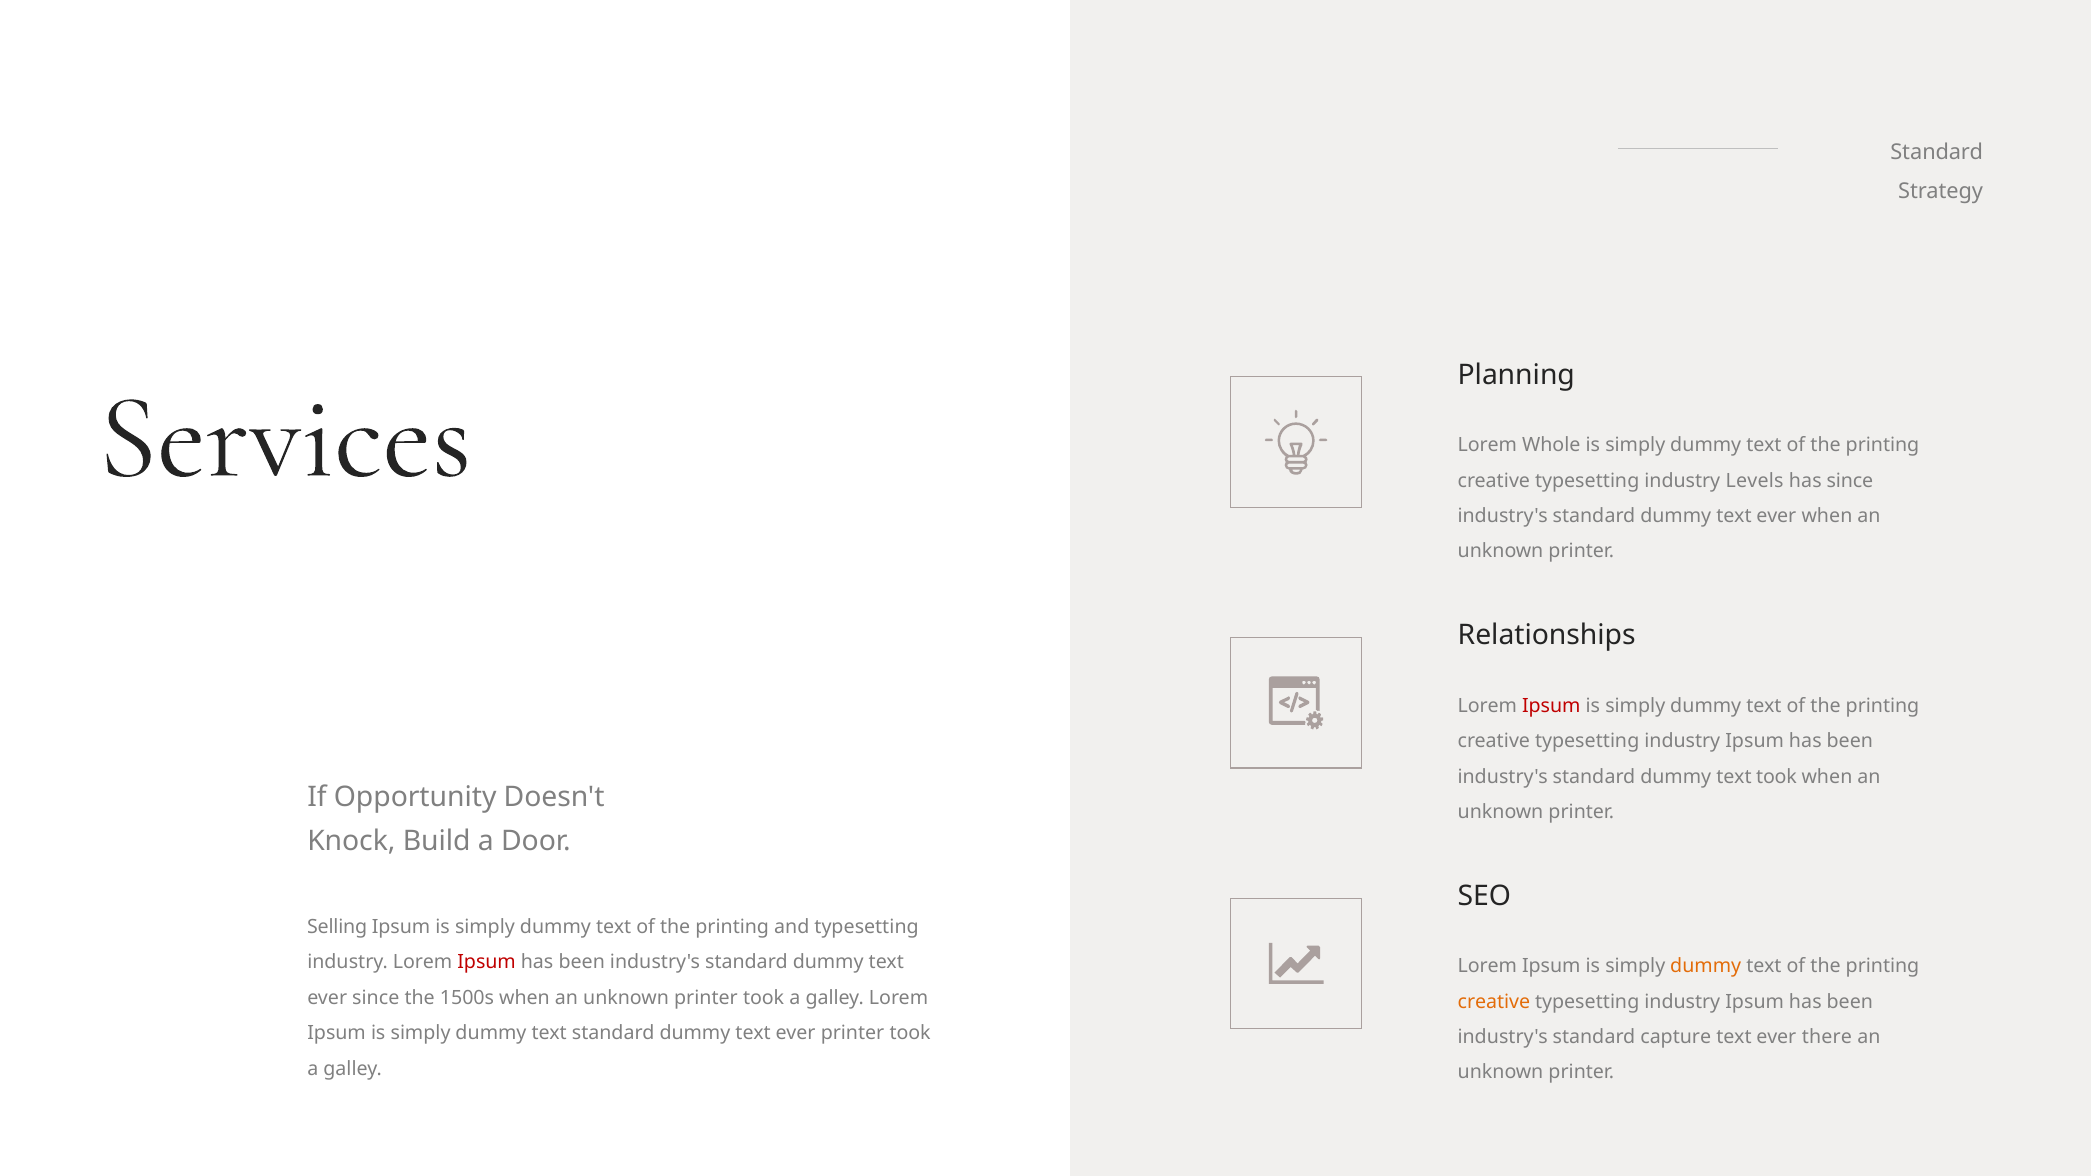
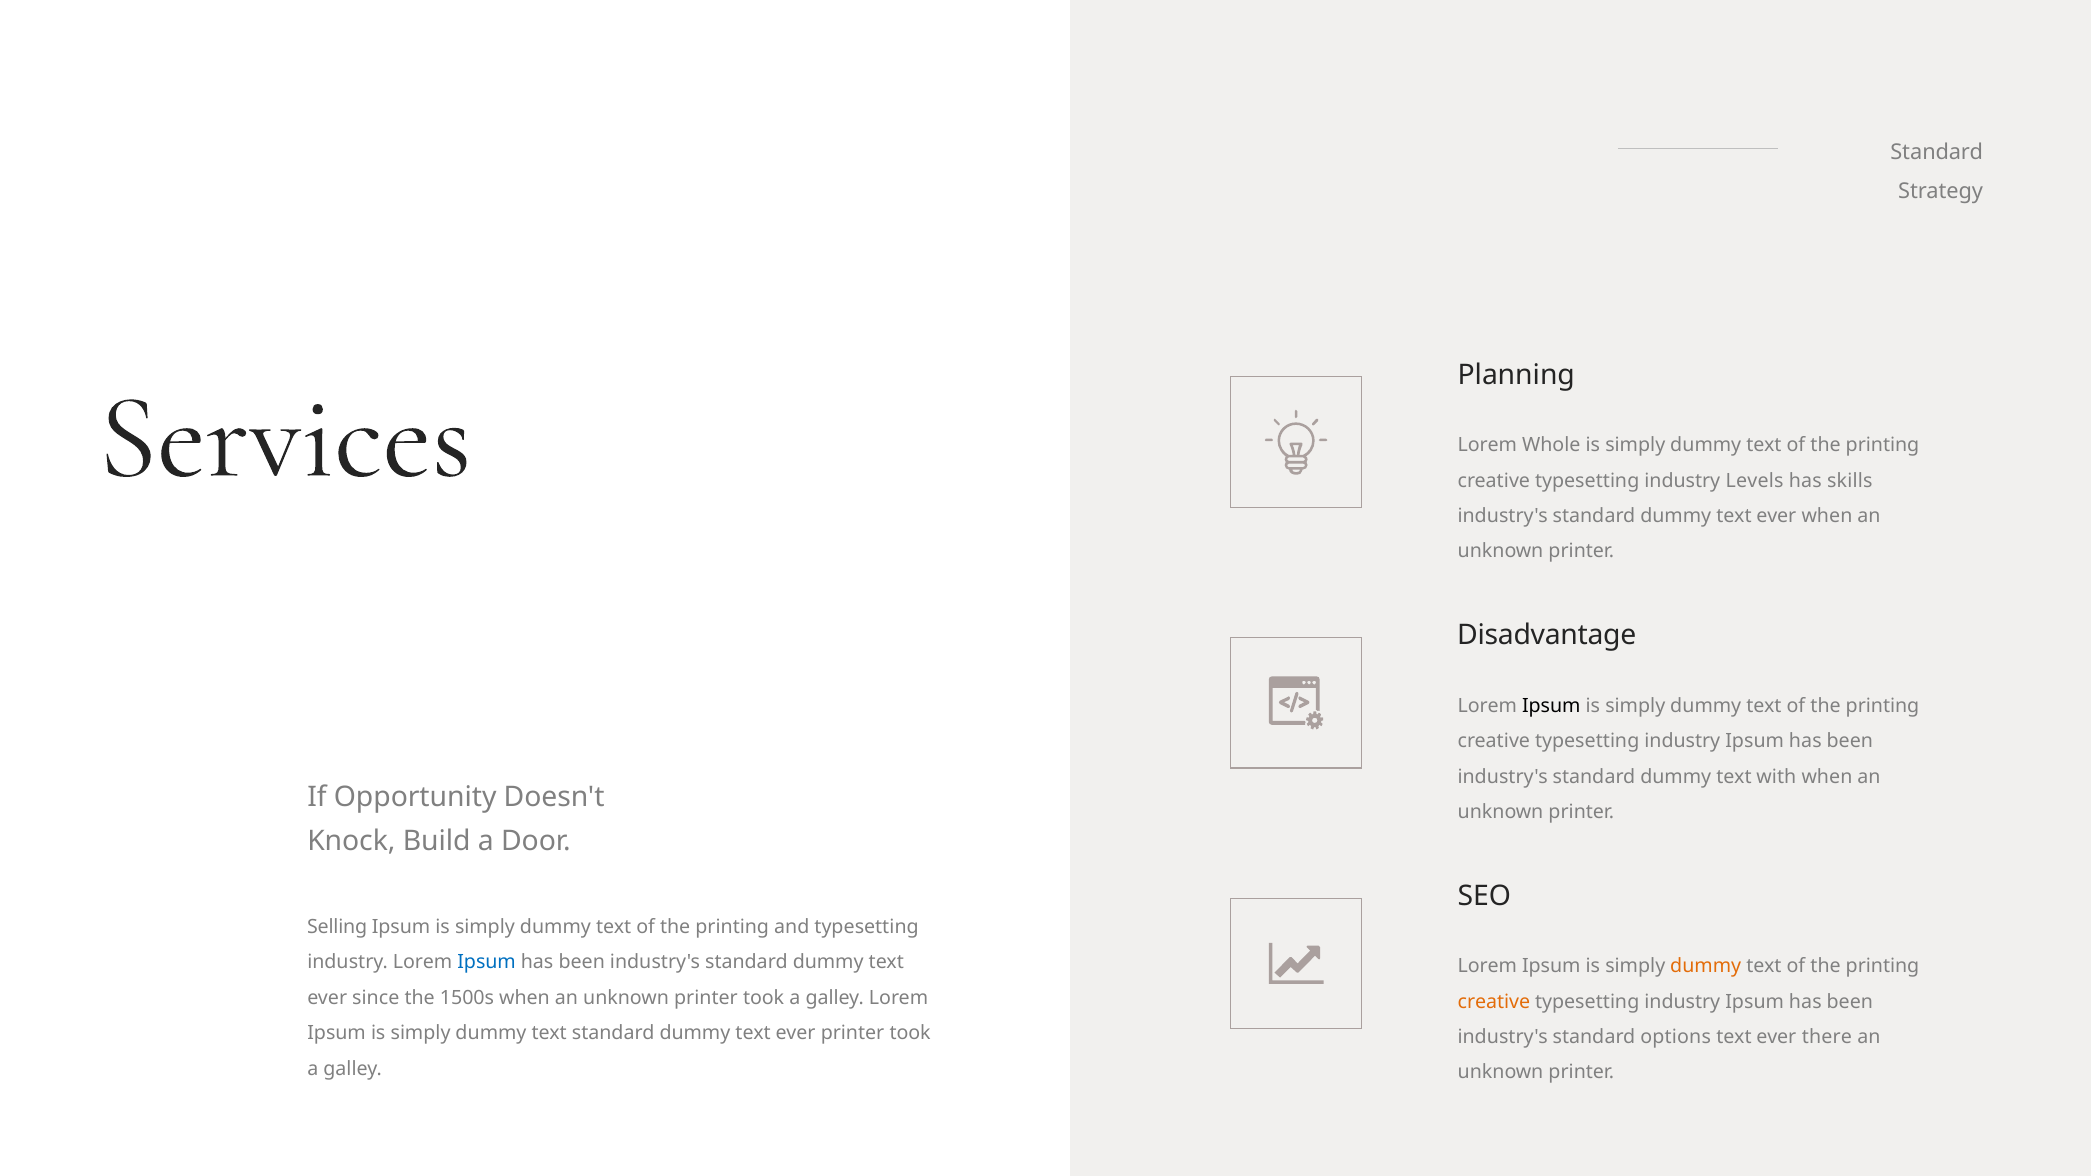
has since: since -> skills (1850, 481)
Relationships: Relationships -> Disadvantage (1547, 636)
Ipsum colour: red -> black (1551, 706)
text took: took -> with (1776, 777)
Ipsum colour: red -> blue (487, 963)
capture: capture -> options (1676, 1037)
